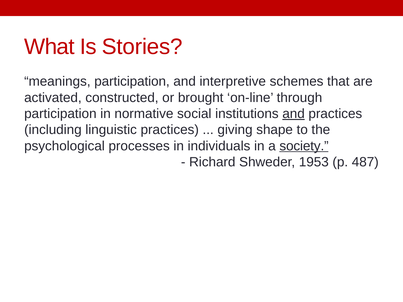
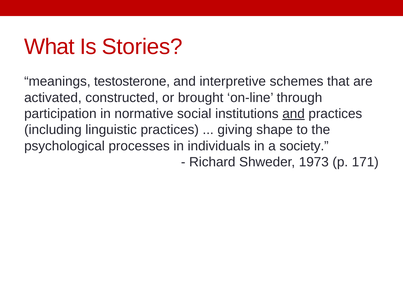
meanings participation: participation -> testosterone (132, 82)
society underline: present -> none (304, 146)
1953: 1953 -> 1973 (314, 162)
487: 487 -> 171 (365, 162)
